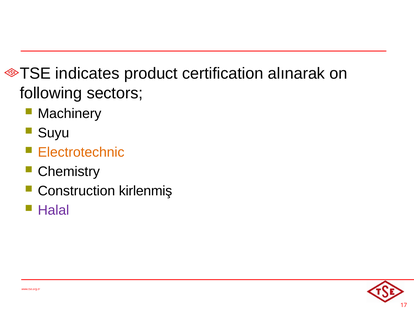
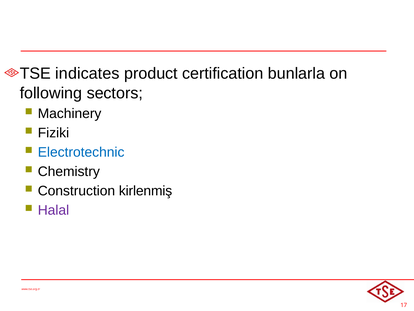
alınarak: alınarak -> bunlarla (296, 74)
Suyu: Suyu -> Fiziki (53, 133)
Electrotechnic colour: orange -> blue (81, 152)
